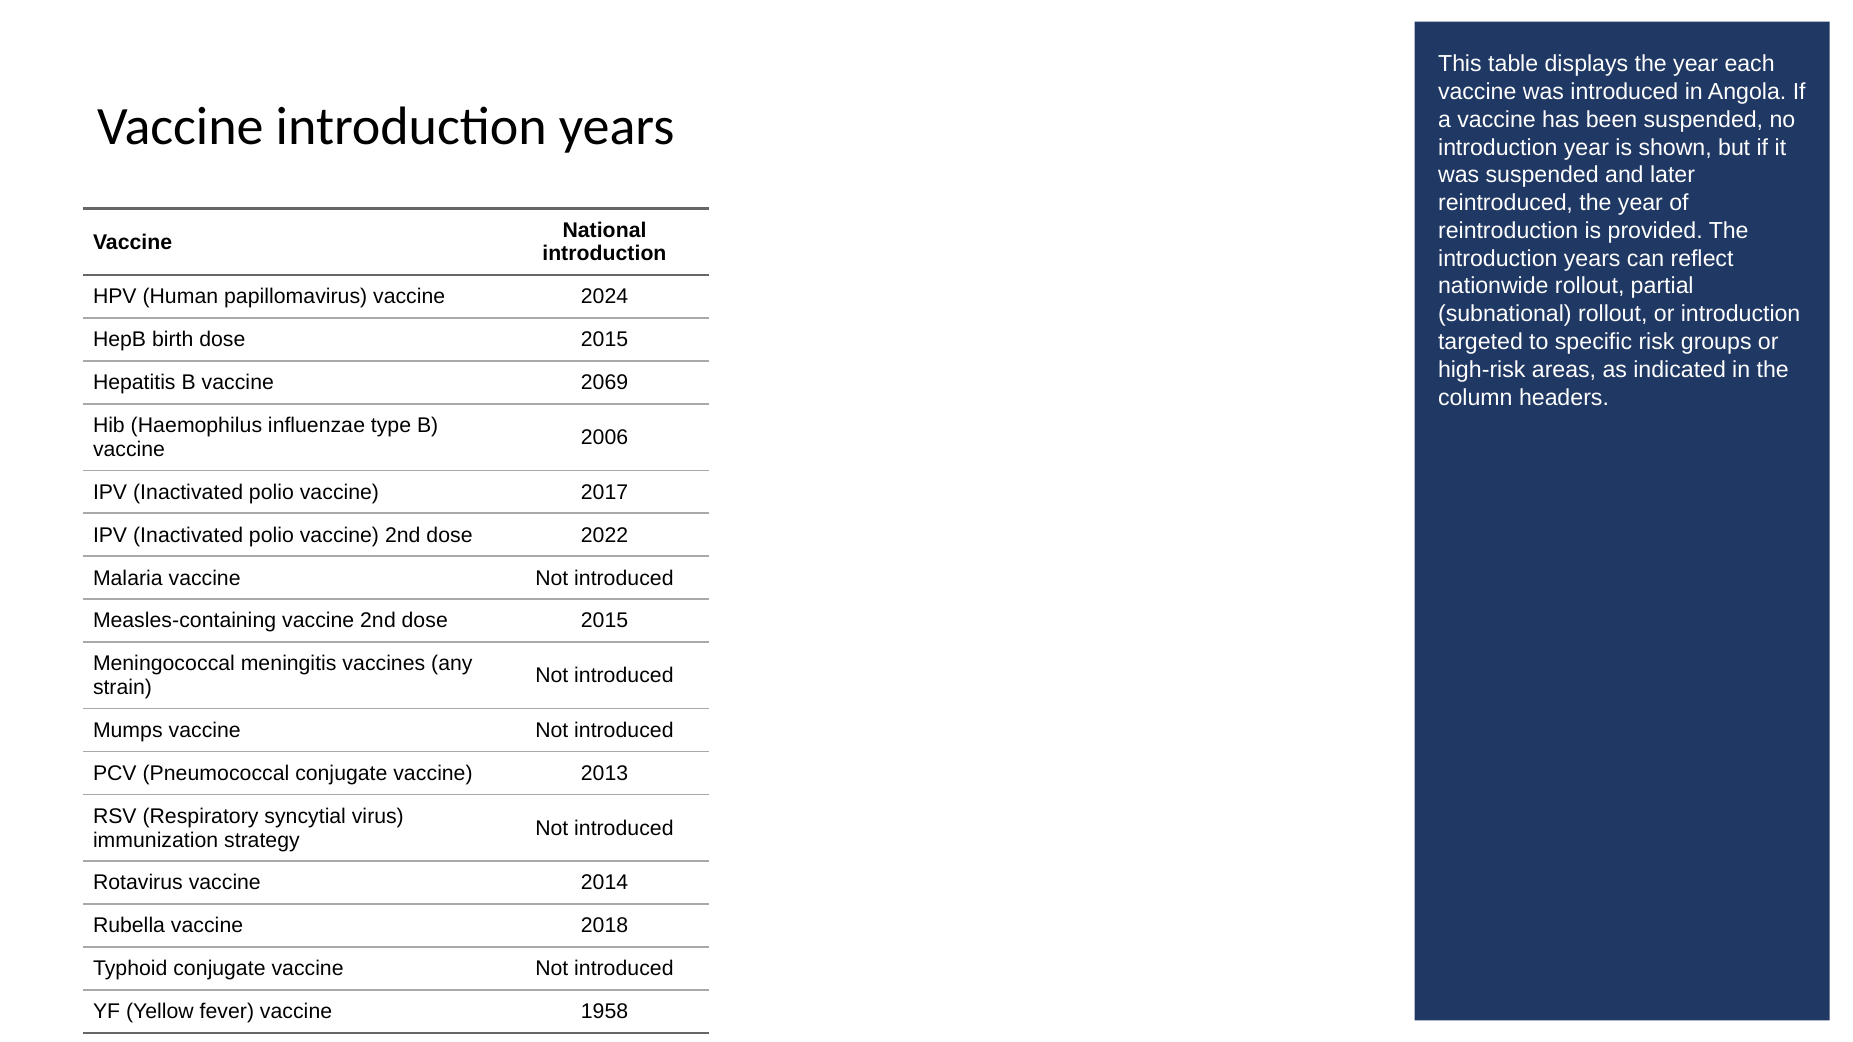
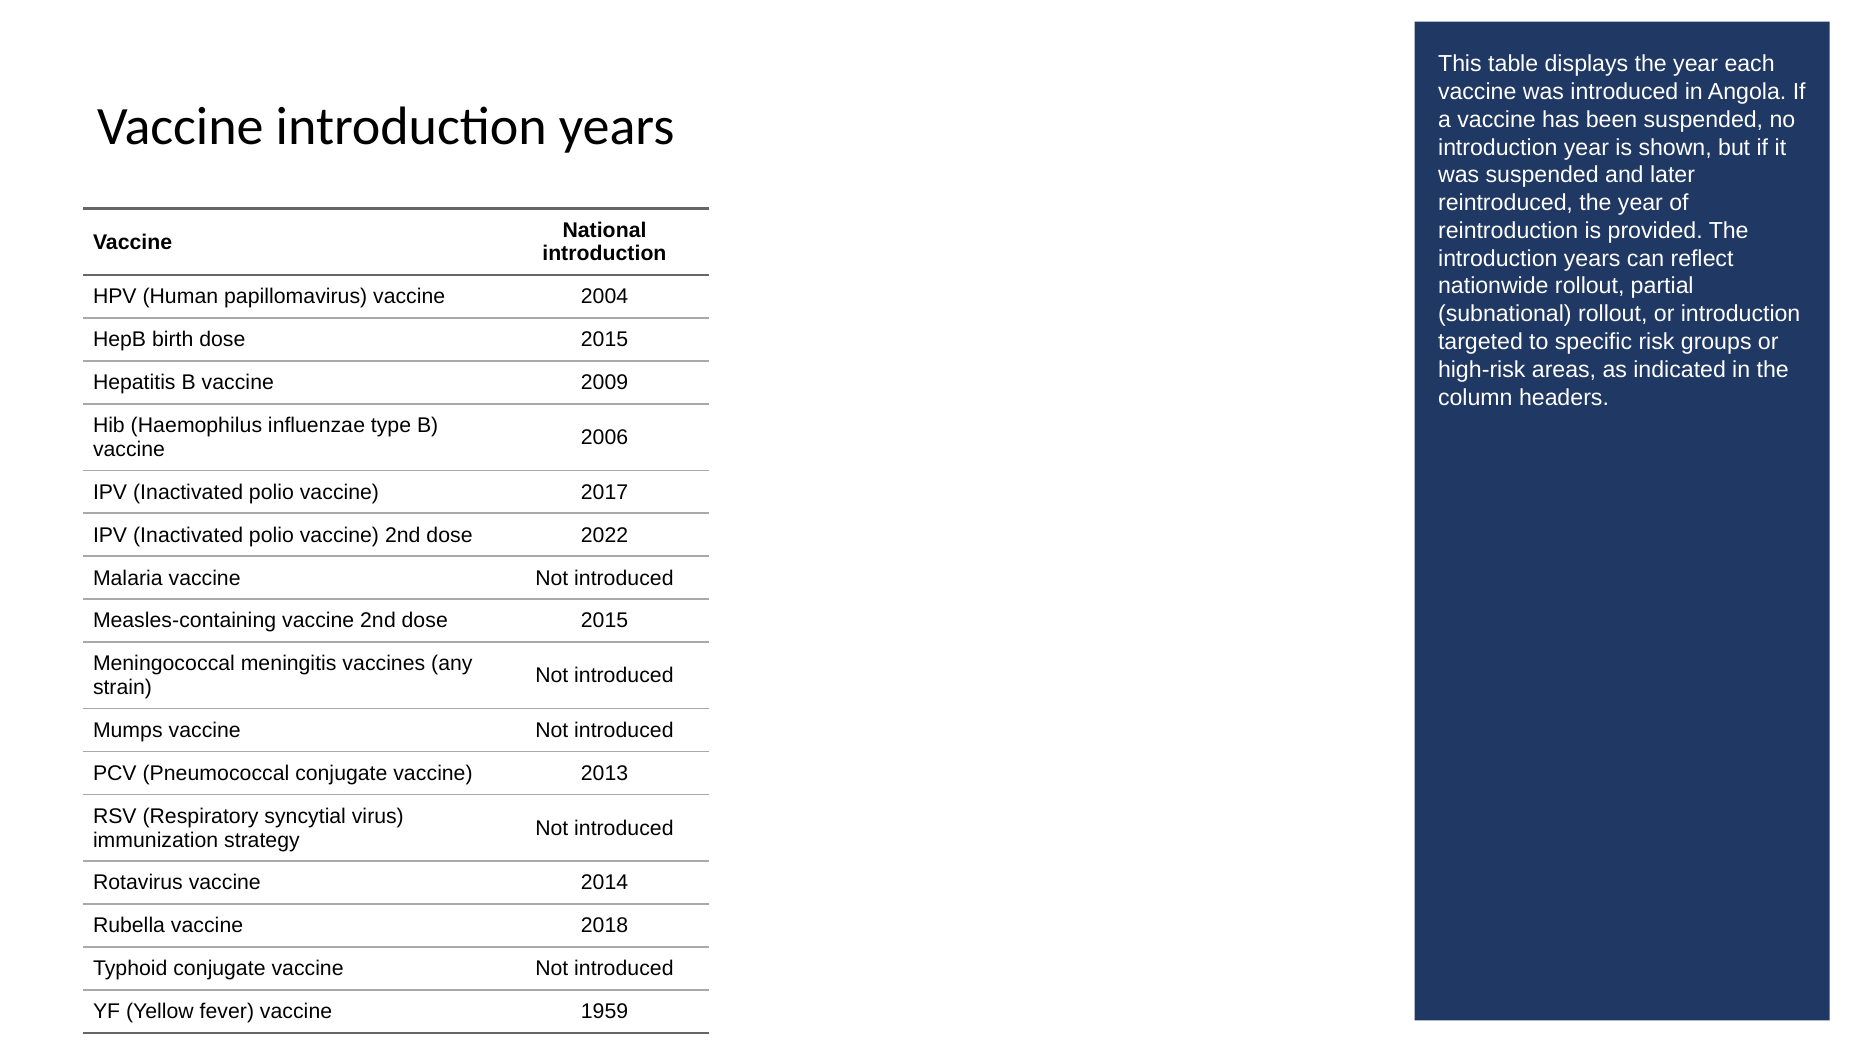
2024: 2024 -> 2004 (605, 297)
2069: 2069 -> 2009 (605, 383)
1958: 1958 -> 1959 (605, 1012)
